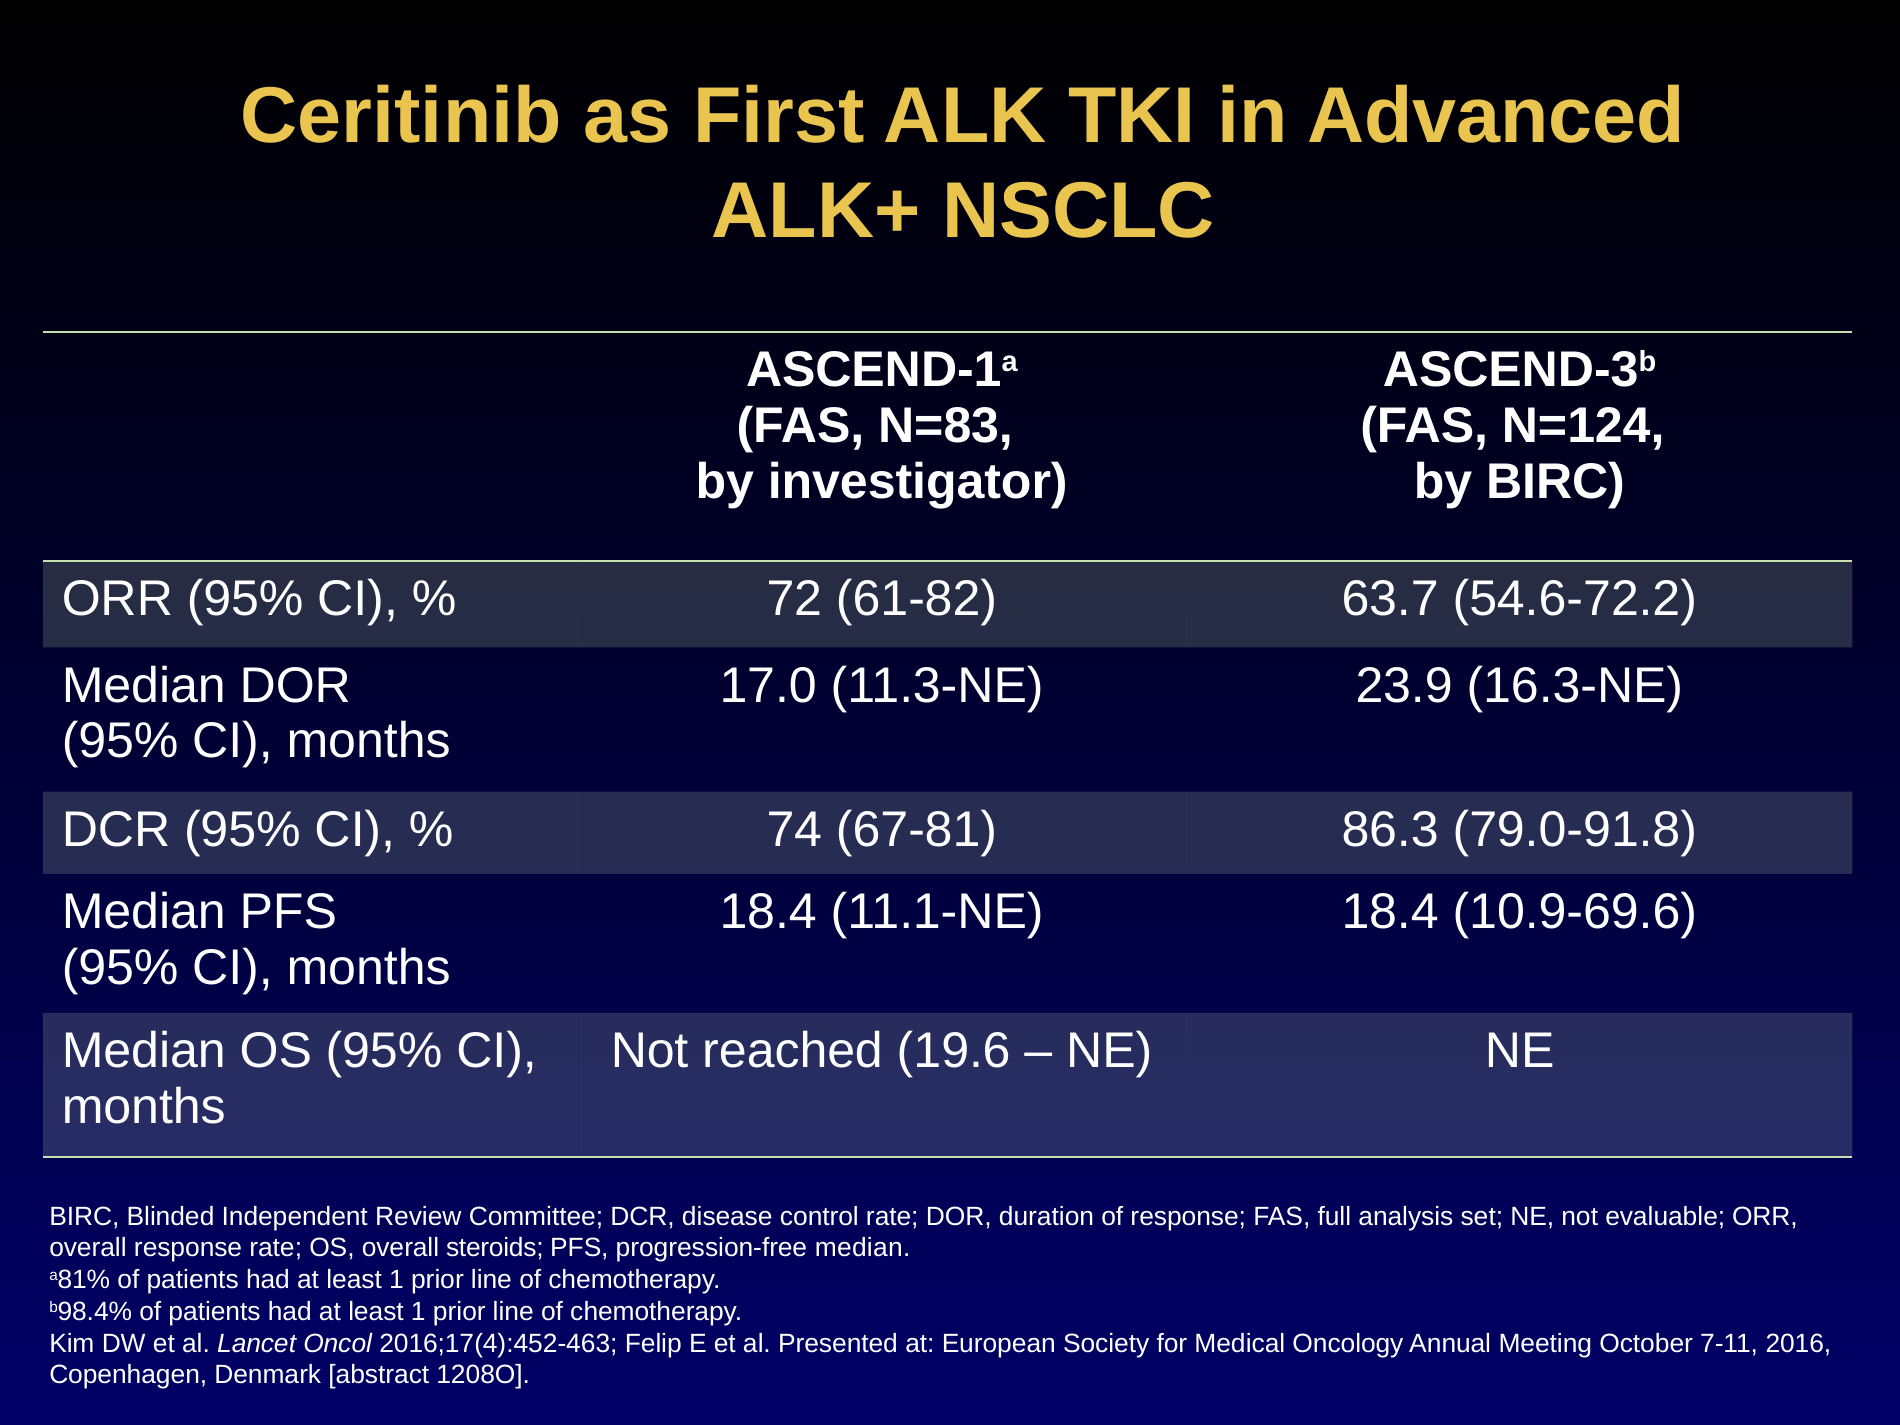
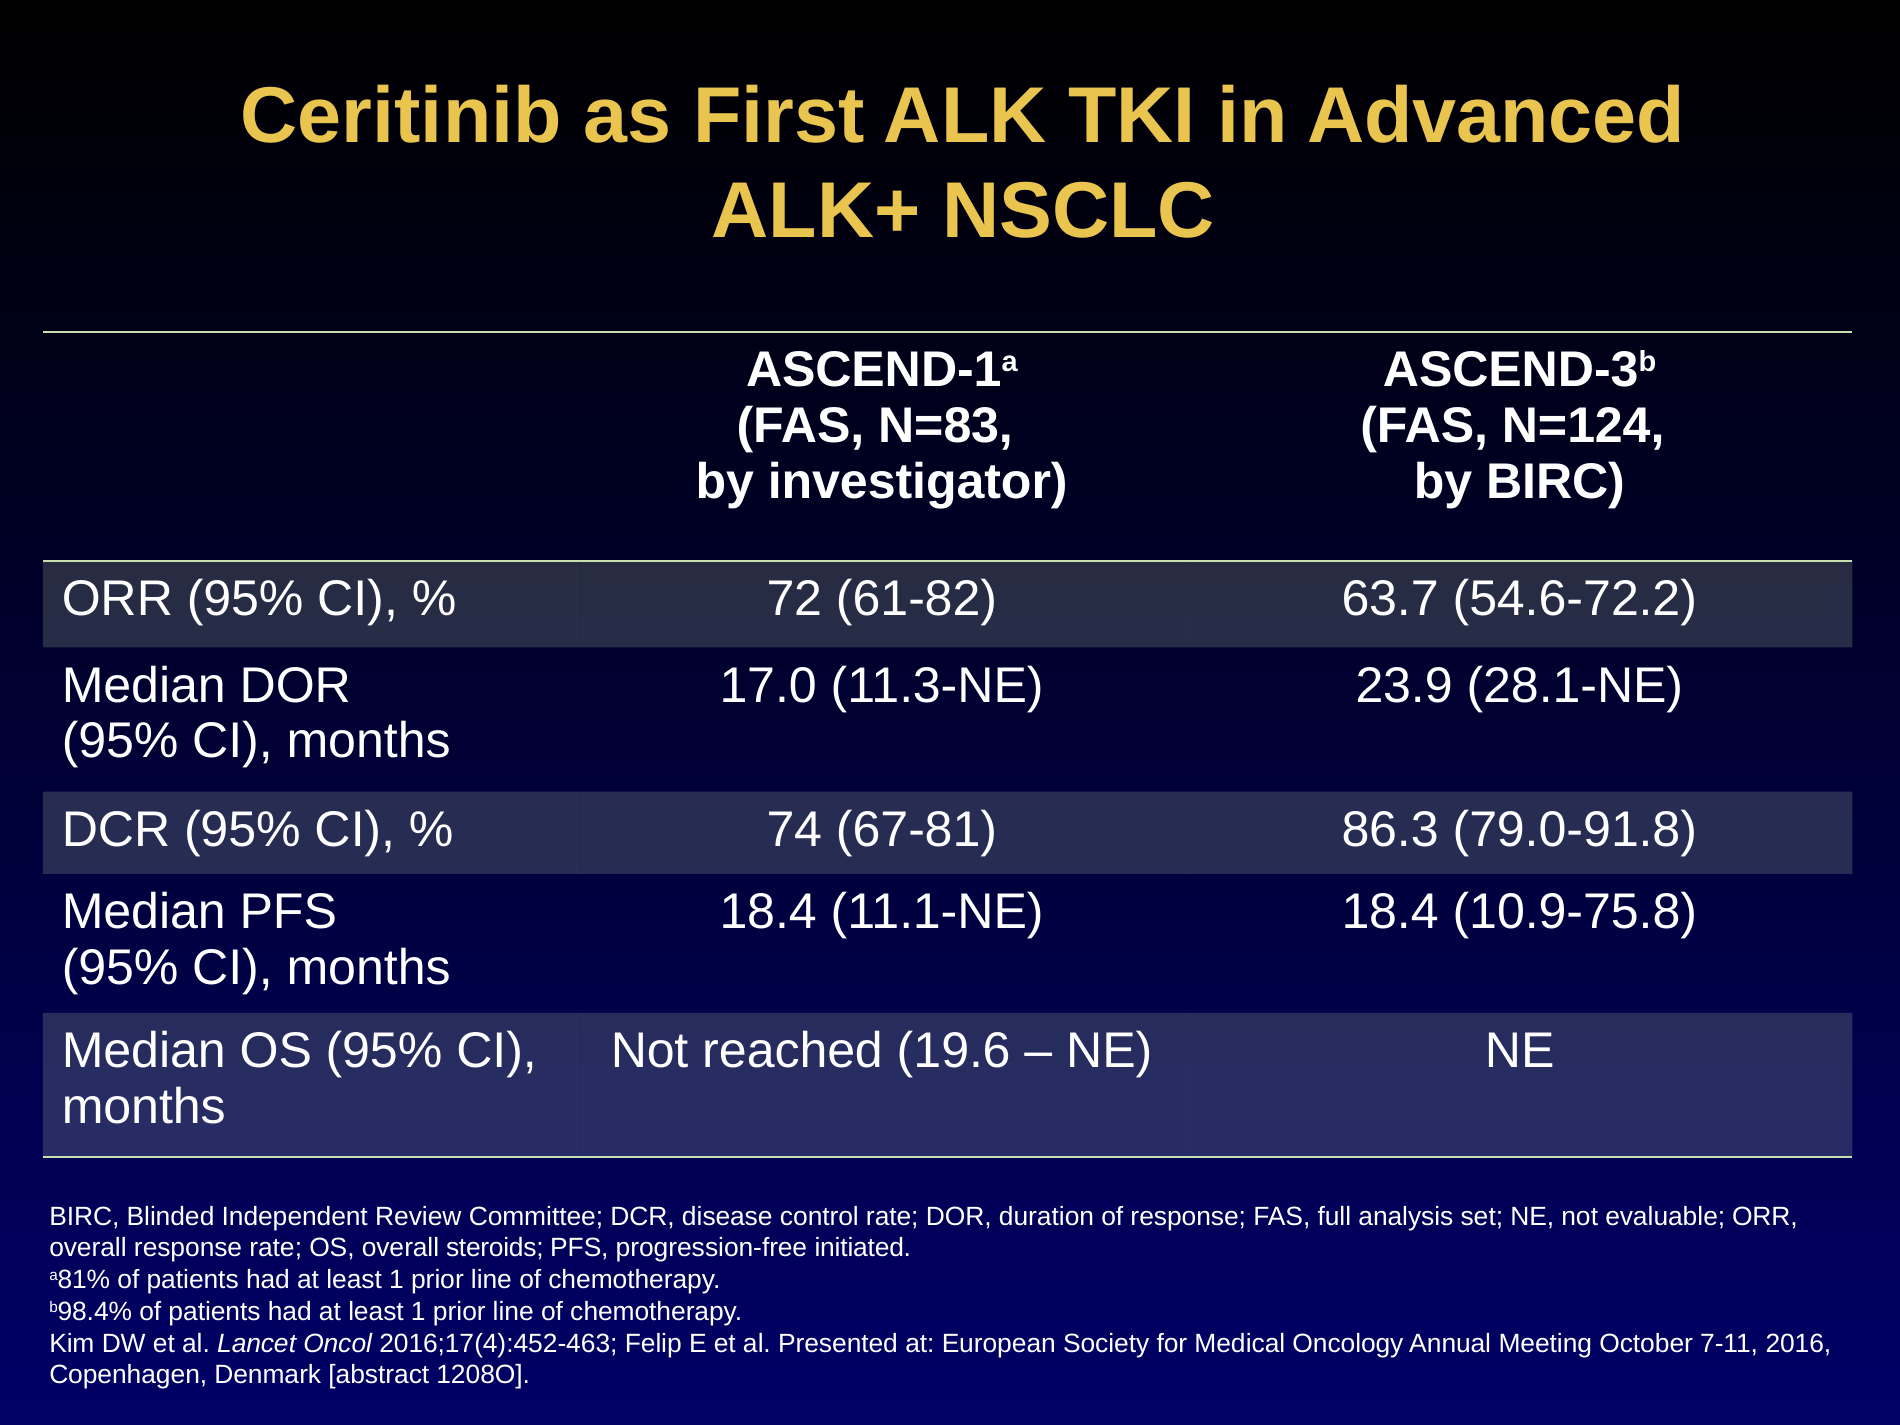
16.3-NE: 16.3-NE -> 28.1-NE (1575, 686)
10.9-69.6: 10.9-69.6 -> 10.9-75.8 (1575, 912)
progression-free median: median -> initiated (863, 1248)
